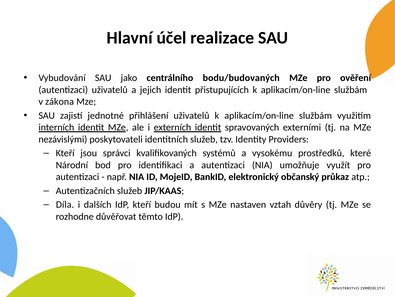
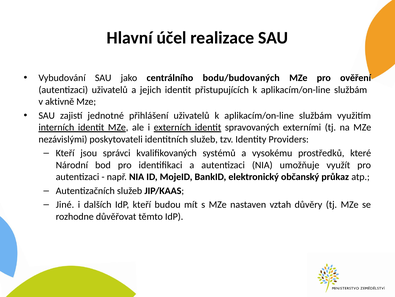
zákona: zákona -> aktivně (60, 101)
Díla: Díla -> Jiné (65, 204)
